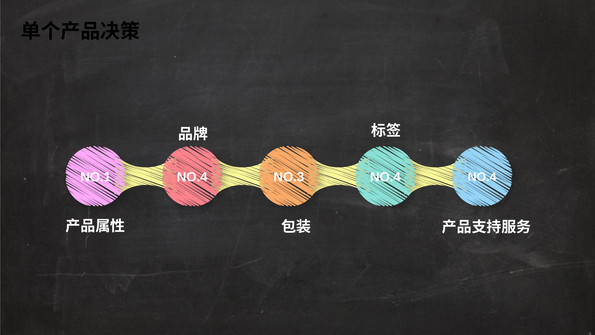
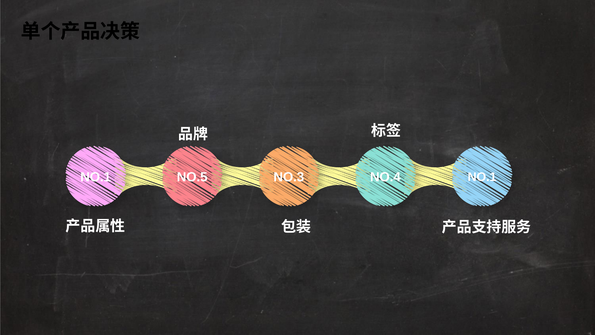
NO.1 NO.4: NO.4 -> NO.5 (192, 177)
NO.4 NO.4: NO.4 -> NO.1 (482, 177)
